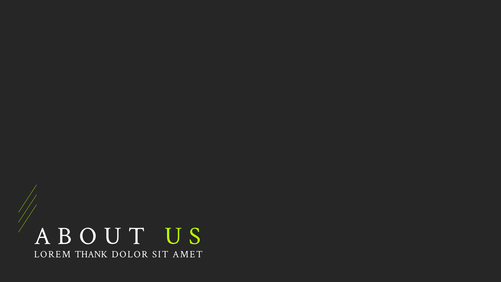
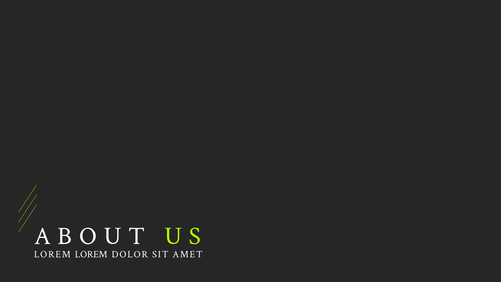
LOREM THANK: THANK -> LOREM (91, 254)
